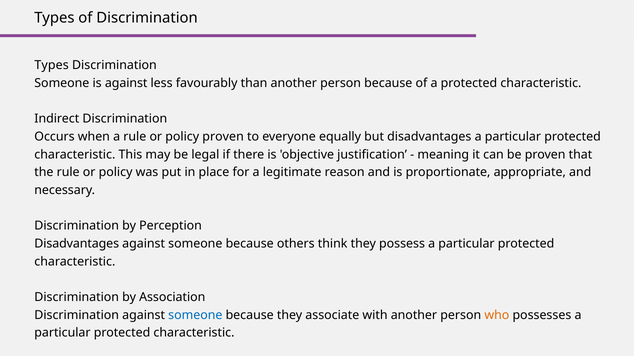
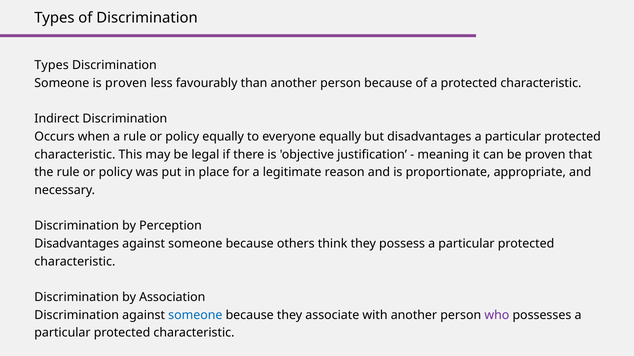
is against: against -> proven (126, 83)
policy proven: proven -> equally (223, 137)
who colour: orange -> purple (497, 316)
